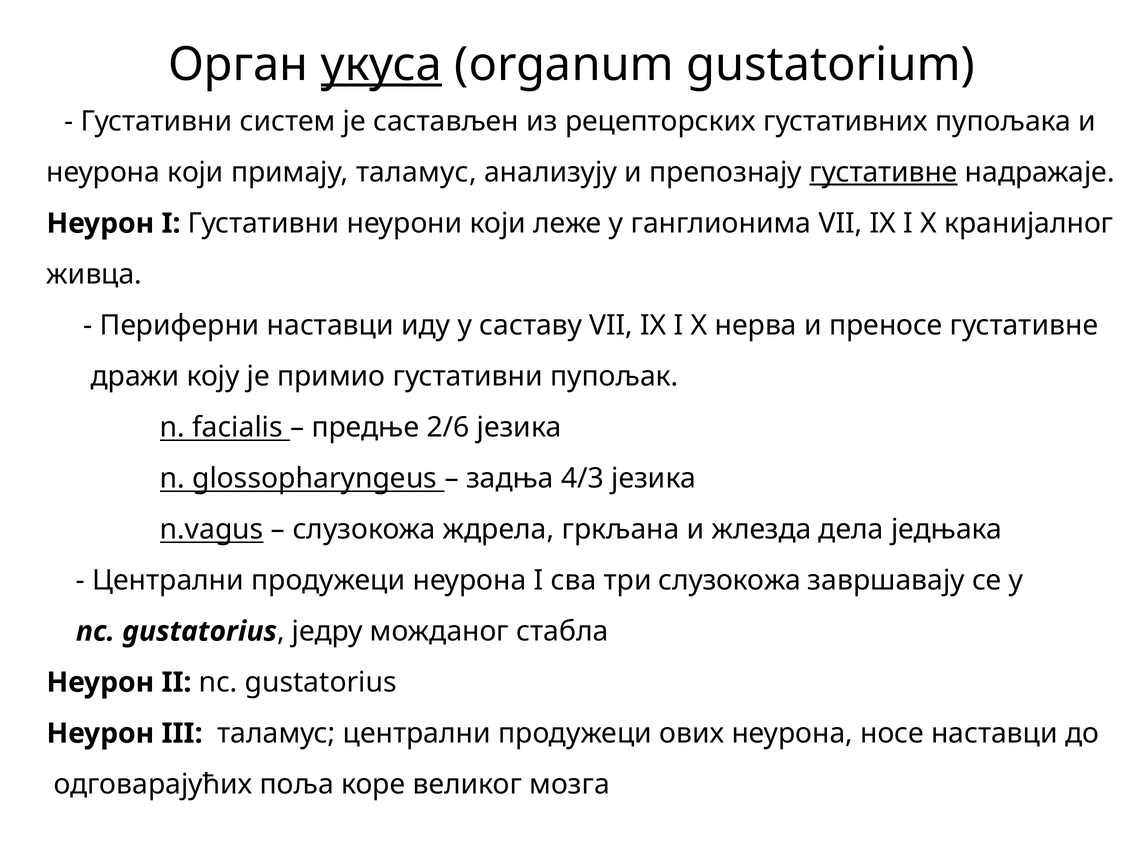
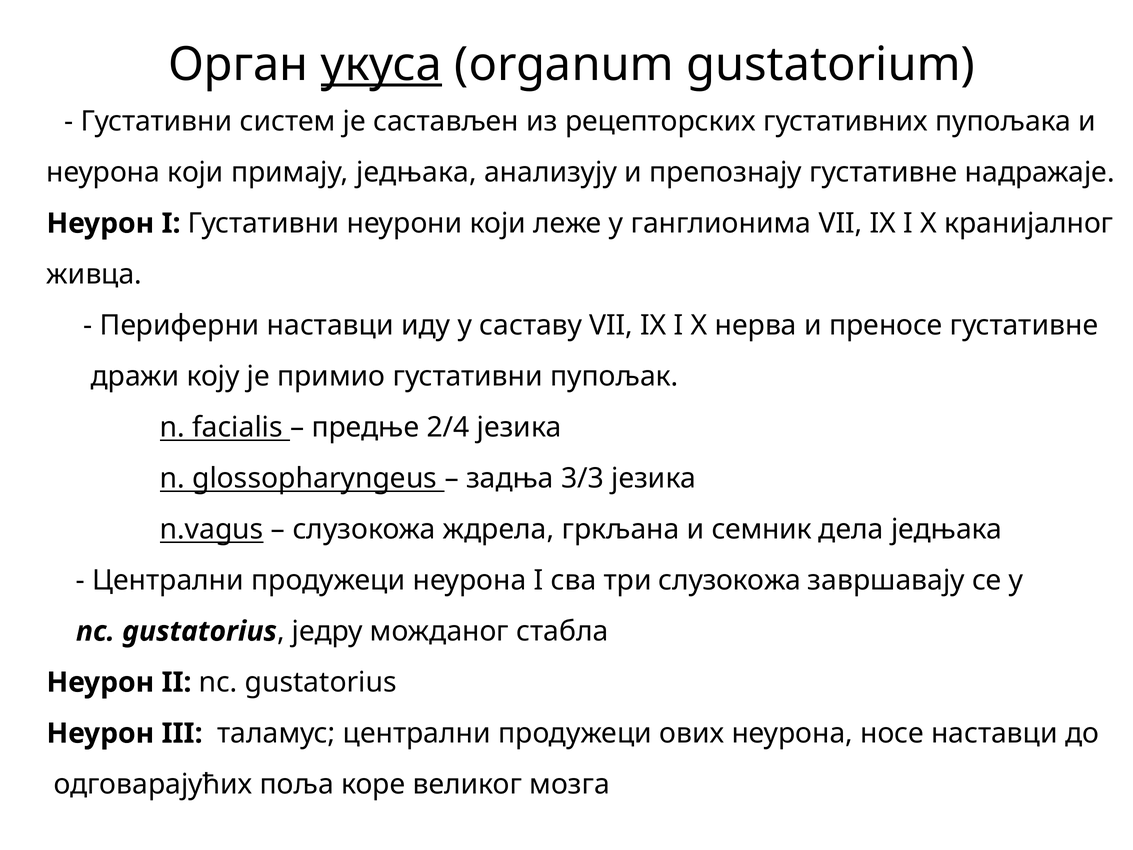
примају таламус: таламус -> једњака (416, 172)
густативне underline: present -> none (883, 172)
2/6: 2/6 -> 2/4 (448, 427)
4/3: 4/3 -> 3/3 (582, 478)
жлезда: жлезда -> семник (762, 529)
